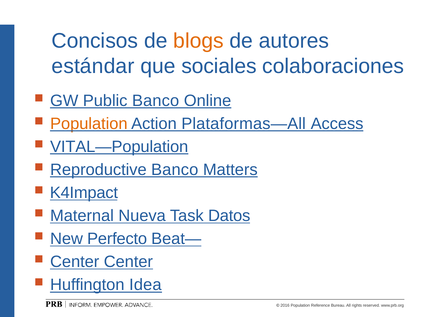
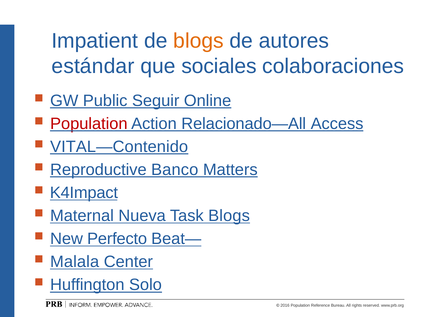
Concisos: Concisos -> Impatient (95, 41)
Public Banco: Banco -> Seguir (156, 100)
Population colour: orange -> red (89, 123)
Plataformas—All: Plataformas—All -> Relacionado—All (244, 123)
VITAL—Population: VITAL—Population -> VITAL—Contenido (119, 146)
Task Datos: Datos -> Blogs (229, 215)
Center: Center -> Malala (75, 261)
Idea: Idea -> Solo (145, 284)
